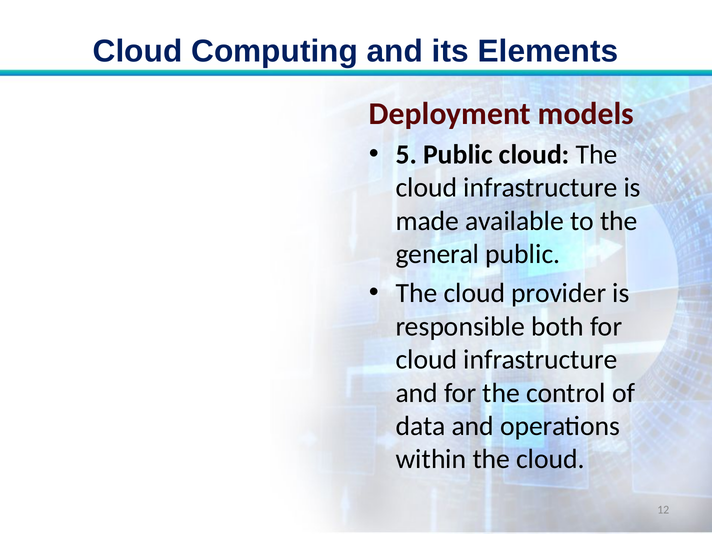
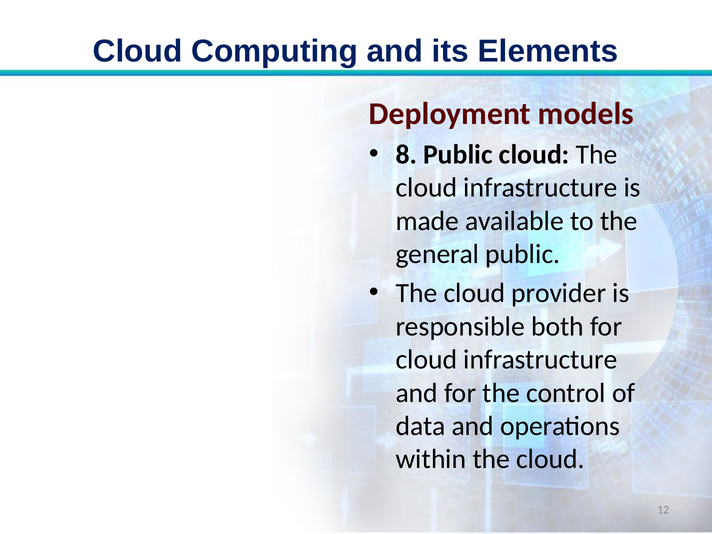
5: 5 -> 8 (406, 155)
